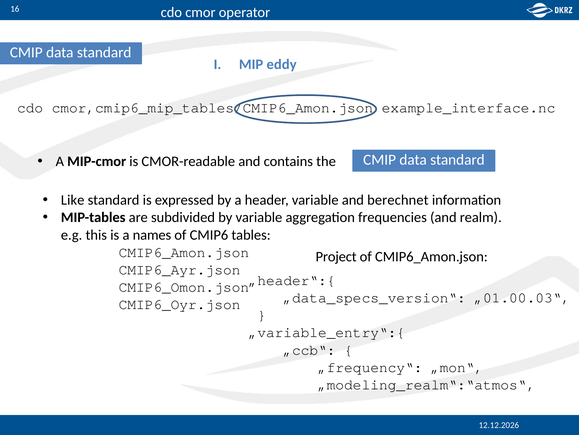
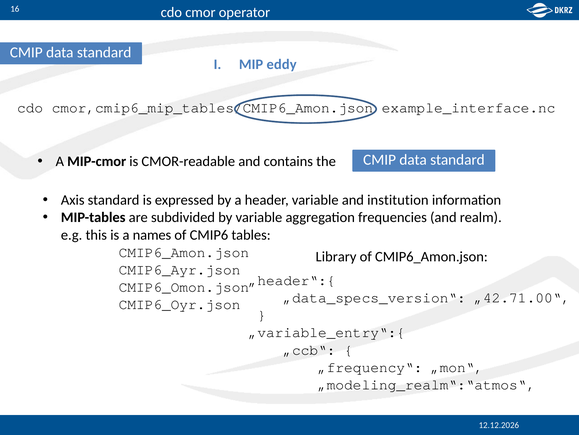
Like: Like -> Axis (73, 200)
berechnet: berechnet -> institution (398, 200)
Project: Project -> Library (336, 256)
„01.00.03“: „01.00.03“ -> „42.71.00“ (522, 297)
